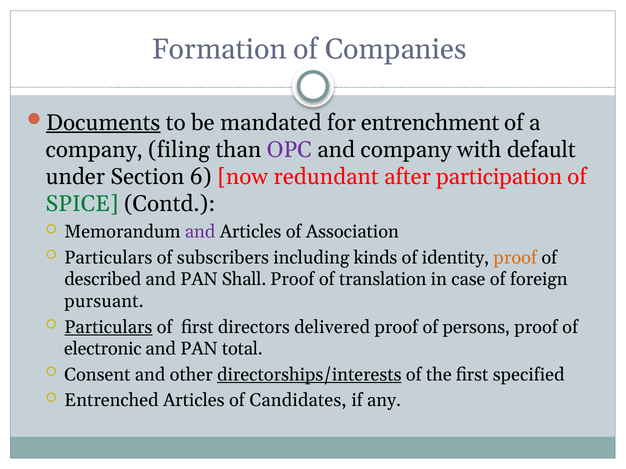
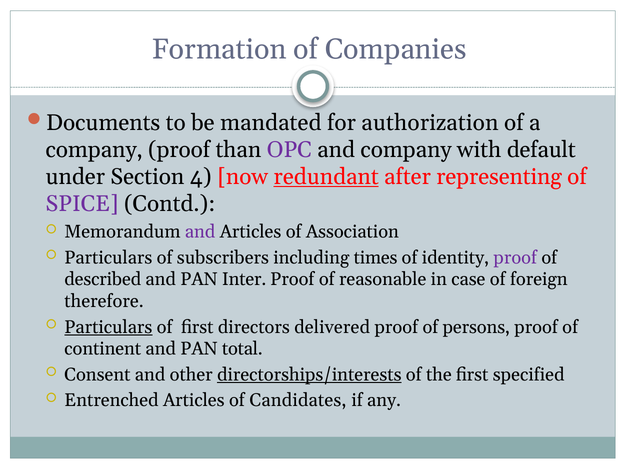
Documents underline: present -> none (103, 123)
entrenchment: entrenchment -> authorization (430, 123)
company filing: filing -> proof (179, 150)
6: 6 -> 4 (201, 177)
redundant underline: none -> present (326, 177)
participation: participation -> representing (499, 177)
SPICE colour: green -> purple (82, 204)
kinds: kinds -> times (376, 258)
proof colour: orange -> purple (515, 258)
Shall: Shall -> Inter (244, 280)
translation: translation -> reasonable (383, 280)
pursuant: pursuant -> therefore (104, 302)
electronic: electronic -> continent (103, 349)
